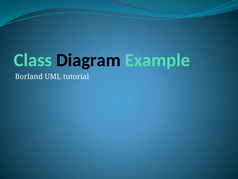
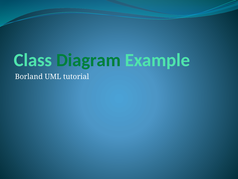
Diagram colour: black -> green (88, 60)
